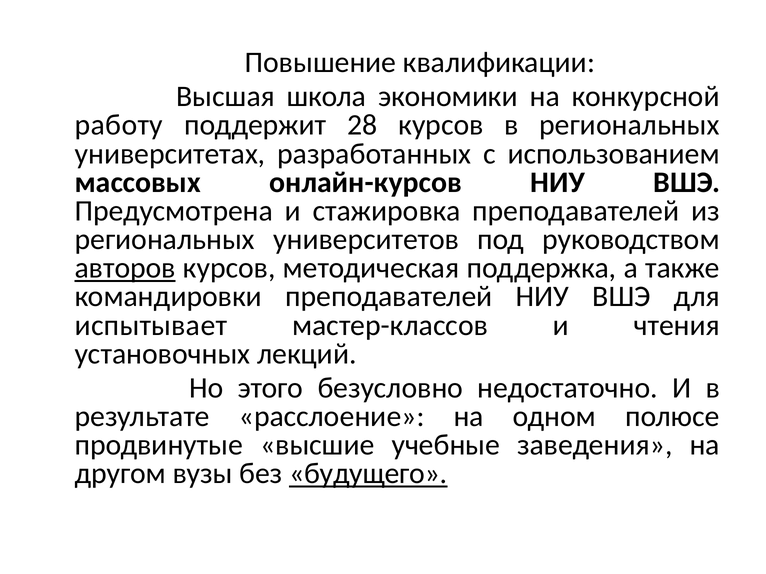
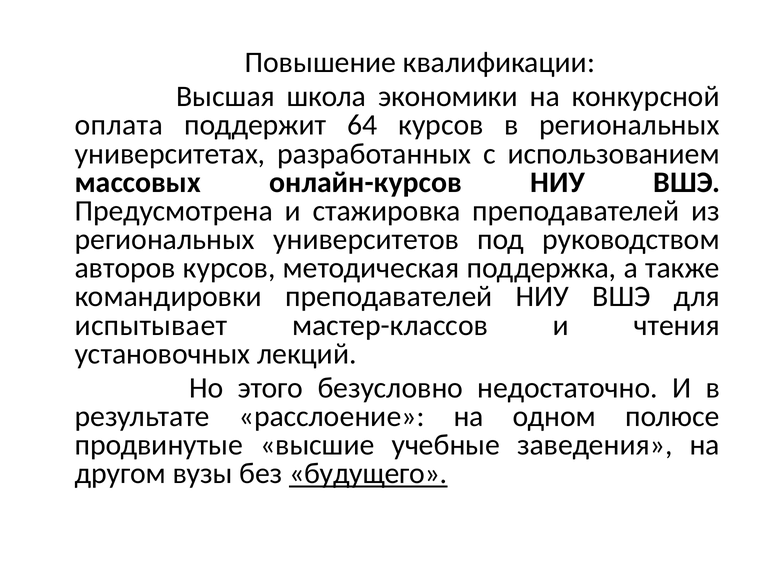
работу: работу -> оплата (119, 125)
28: 28 -> 64 (362, 125)
авторов underline: present -> none (125, 268)
